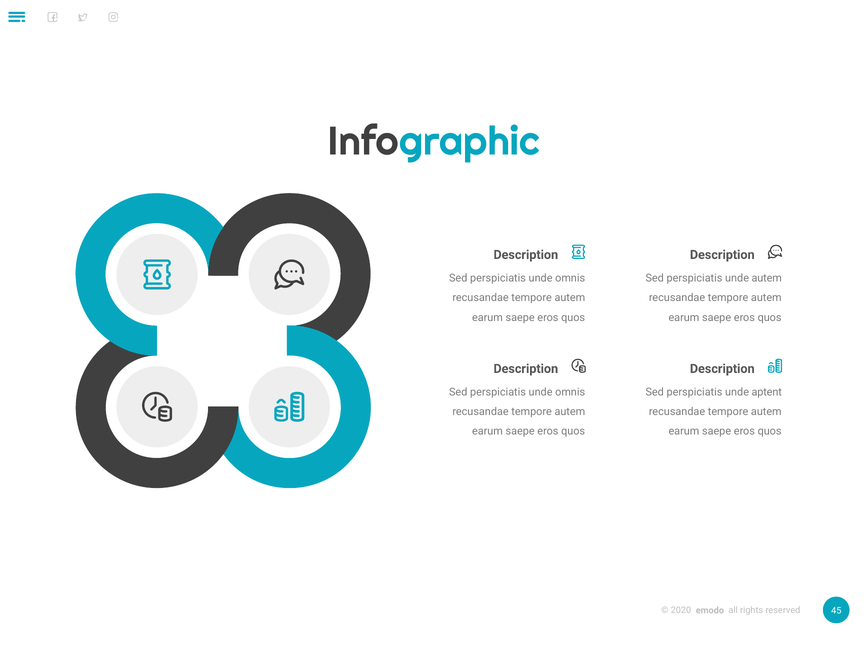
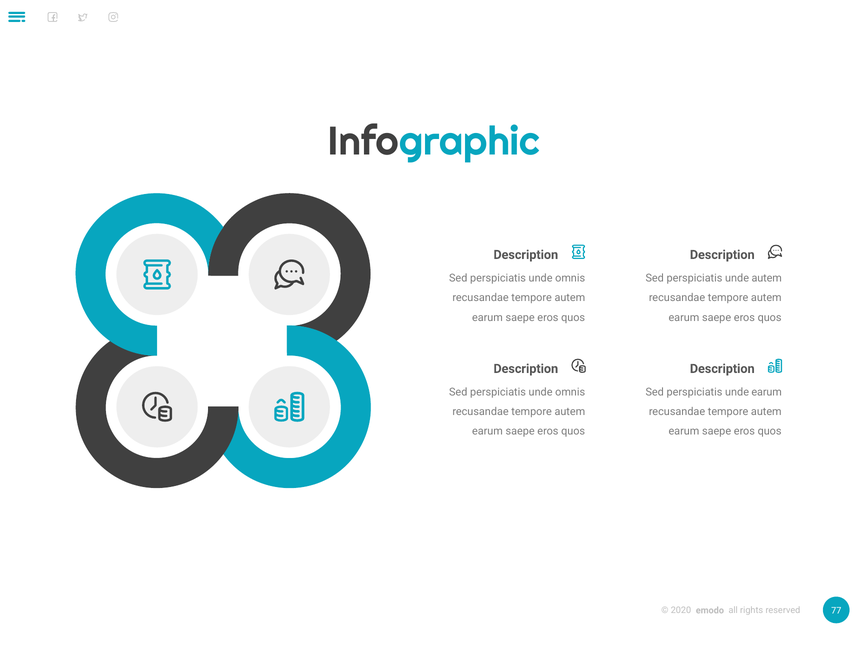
unde aptent: aptent -> earum (767, 392)
45: 45 -> 77 (836, 611)
